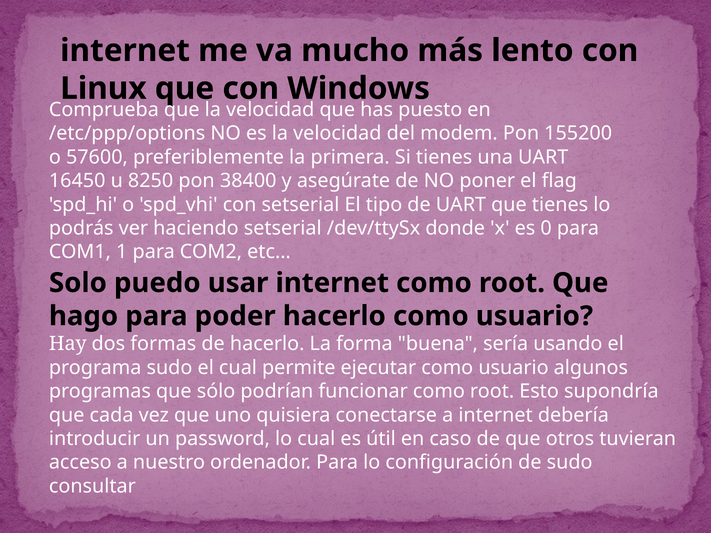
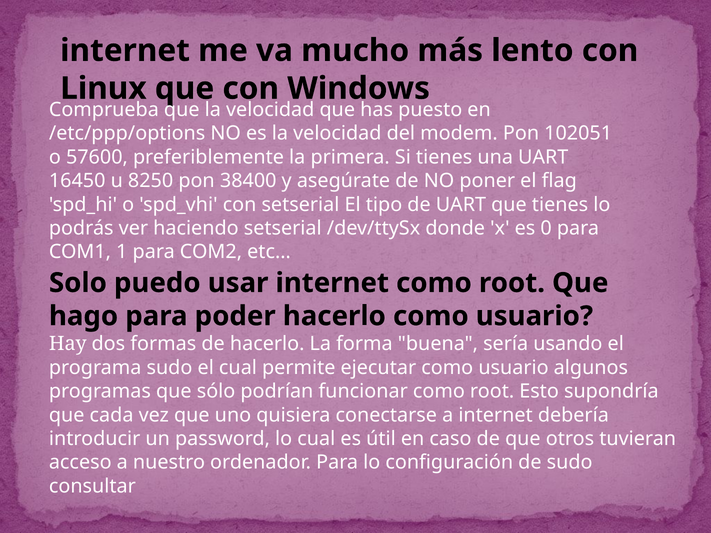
155200: 155200 -> 102051 (578, 133)
